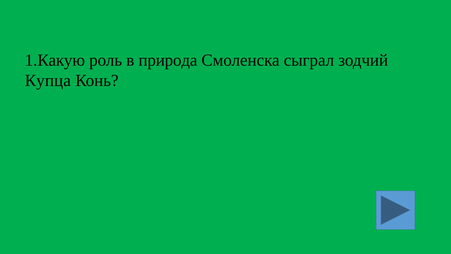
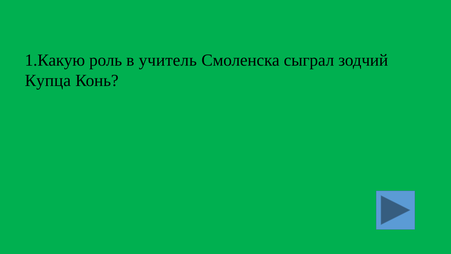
природа: природа -> учитель (168, 60)
